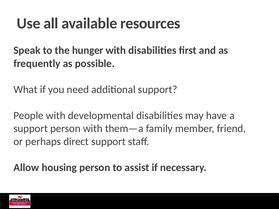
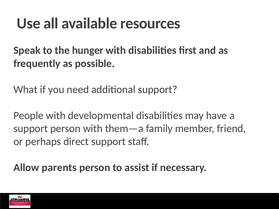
housing: housing -> parents (59, 168)
